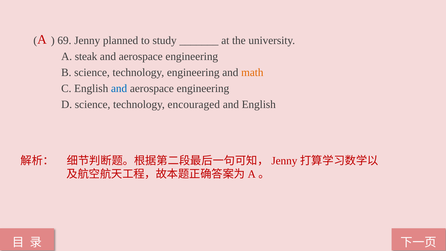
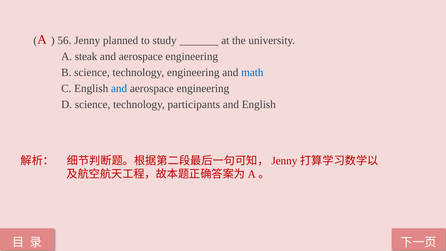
69: 69 -> 56 (64, 40)
math colour: orange -> blue (252, 72)
encouraged: encouraged -> participants (194, 105)
